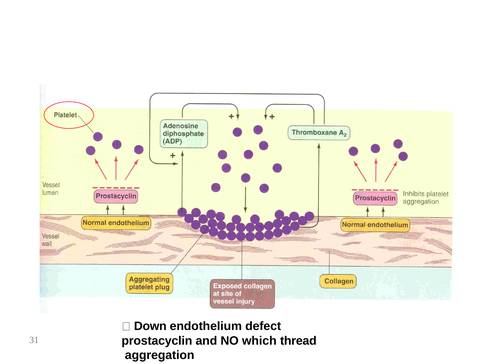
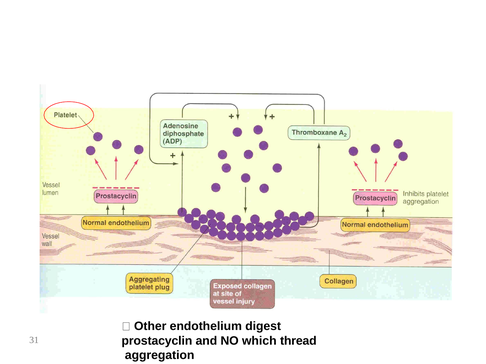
Down: Down -> Other (150, 327)
defect: defect -> digest (263, 327)
